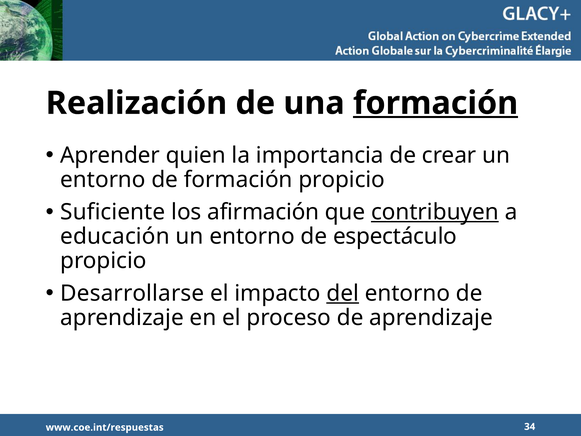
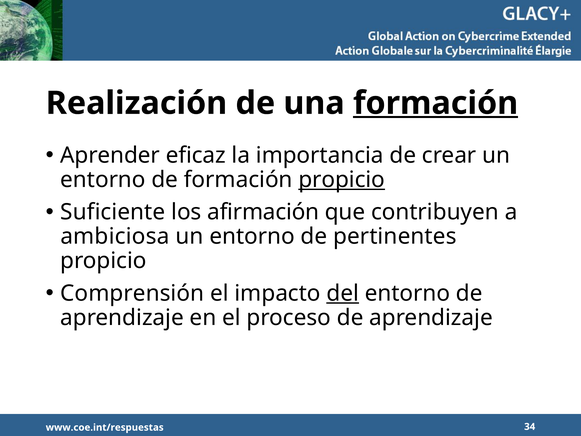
quien: quien -> eficaz (196, 155)
propicio underline: none -> present (342, 180)
contribuyen underline: present -> none (435, 212)
educación: educación -> ambiciosa (115, 236)
espectáculo: espectáculo -> pertinentes (395, 236)
Desarrollarse: Desarrollarse -> Comprensión (132, 293)
